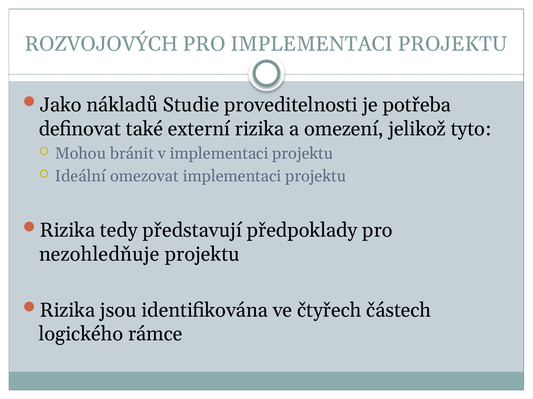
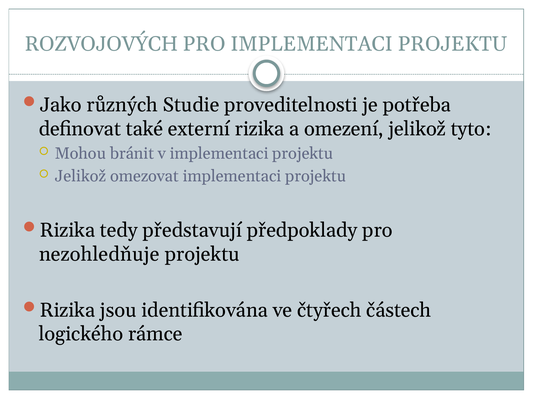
nákladů: nákladů -> různých (122, 105)
Ideální: Ideální -> Jelikož (80, 177)
